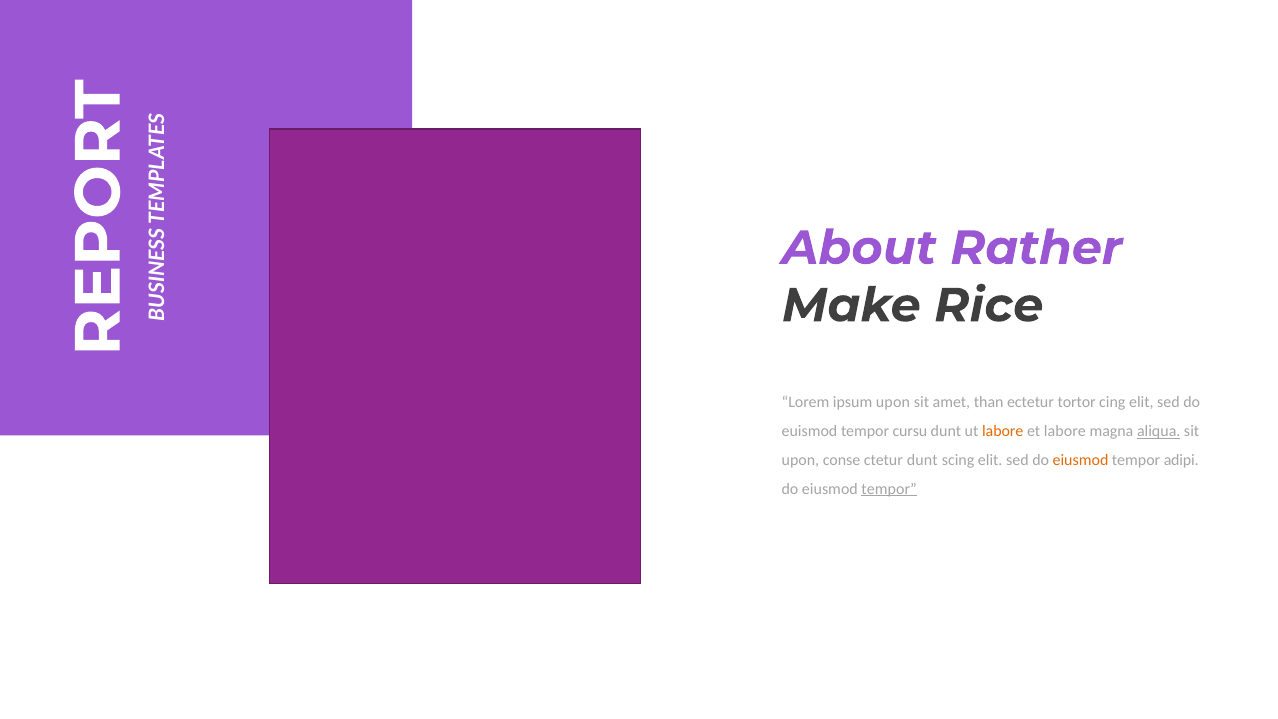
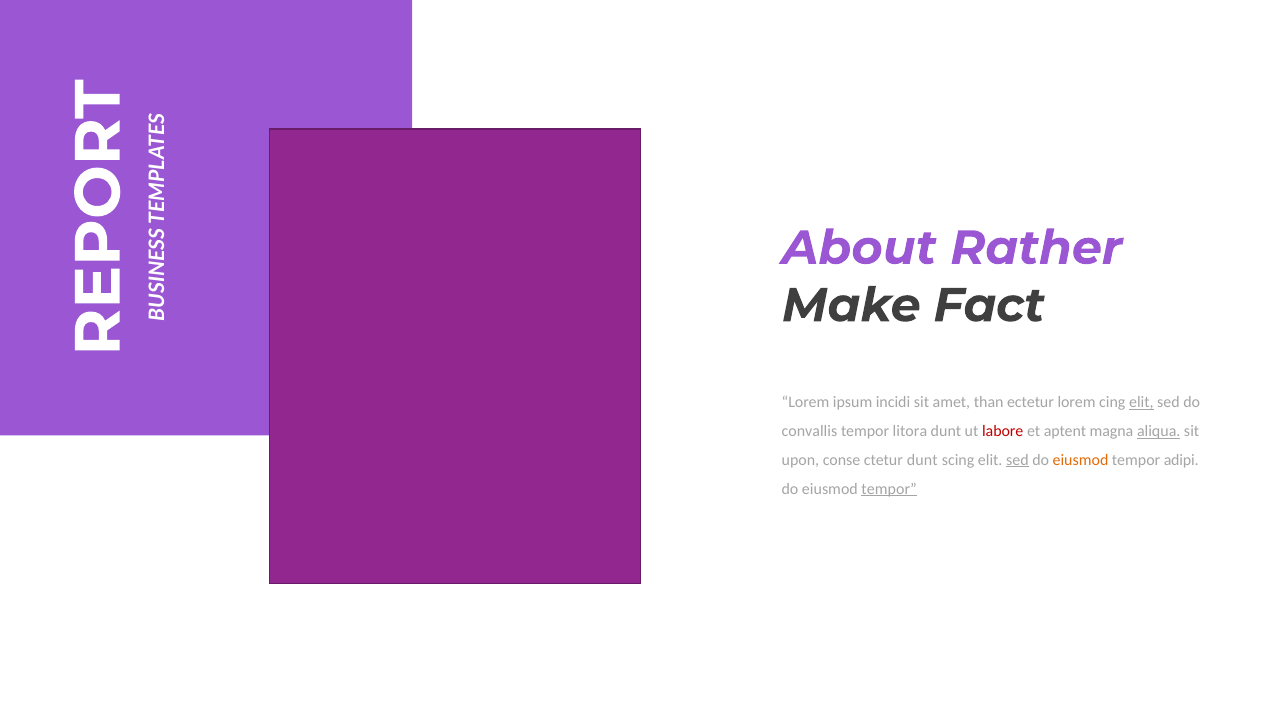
Rice: Rice -> Fact (989, 305)
ipsum upon: upon -> incidi (893, 403)
ectetur tortor: tortor -> lorem (1077, 403)
elit underline: none -> present (1141, 403)
euismod: euismod -> convallis (809, 431)
cursu: cursu -> litora (910, 431)
labore colour: orange -> red (1003, 431)
et labore: labore -> aptent (1065, 431)
sed underline: none -> present (1017, 460)
